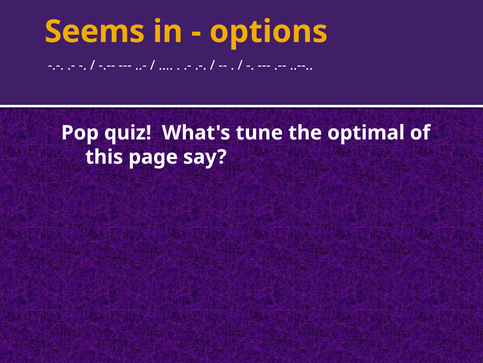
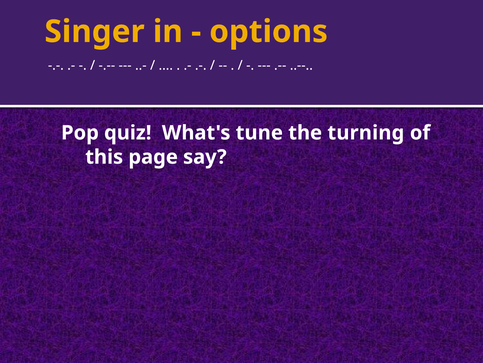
Seems: Seems -> Singer (95, 32)
optimal: optimal -> turning (366, 133)
